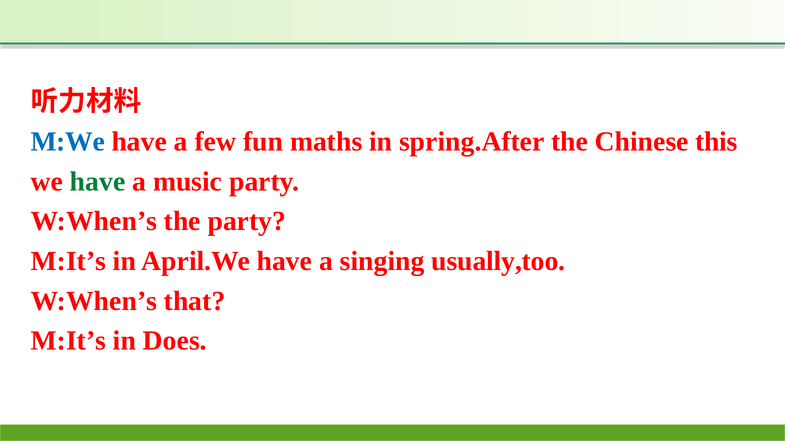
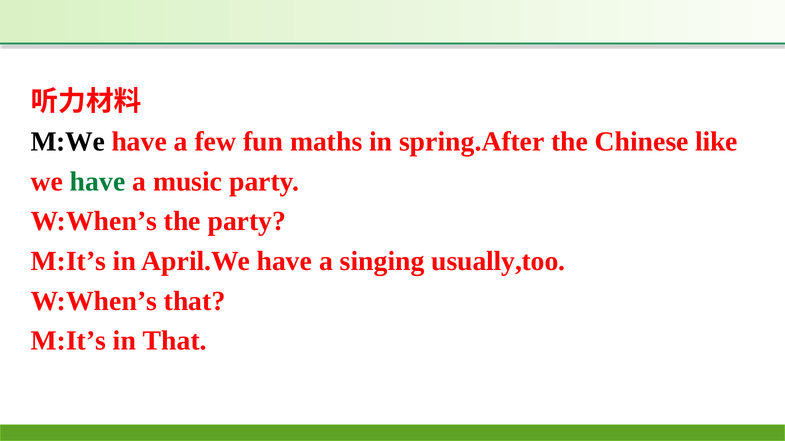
M:We colour: blue -> black (68, 142)
this: this -> like (716, 142)
in Does: Does -> That (175, 341)
